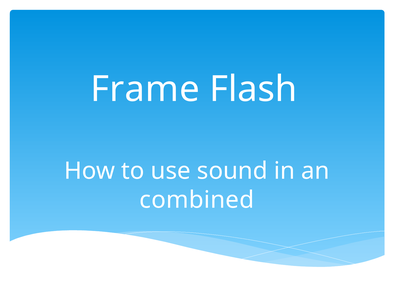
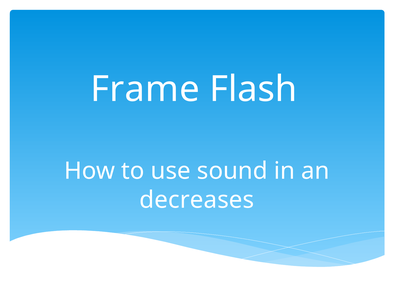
combined: combined -> decreases (197, 200)
